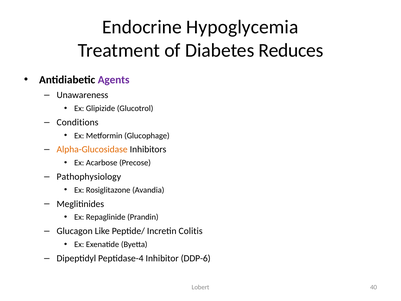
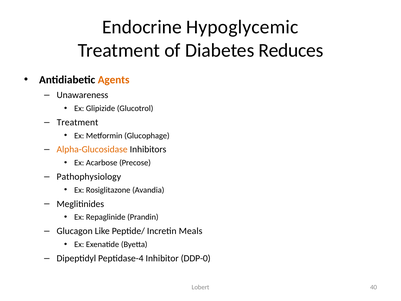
Hypoglycemia: Hypoglycemia -> Hypoglycemic (242, 27)
Agents colour: purple -> orange (114, 80)
Conditions: Conditions -> Treatment (78, 122)
Colitis: Colitis -> Meals (191, 231)
DDP-6: DDP-6 -> DDP-0 (196, 258)
